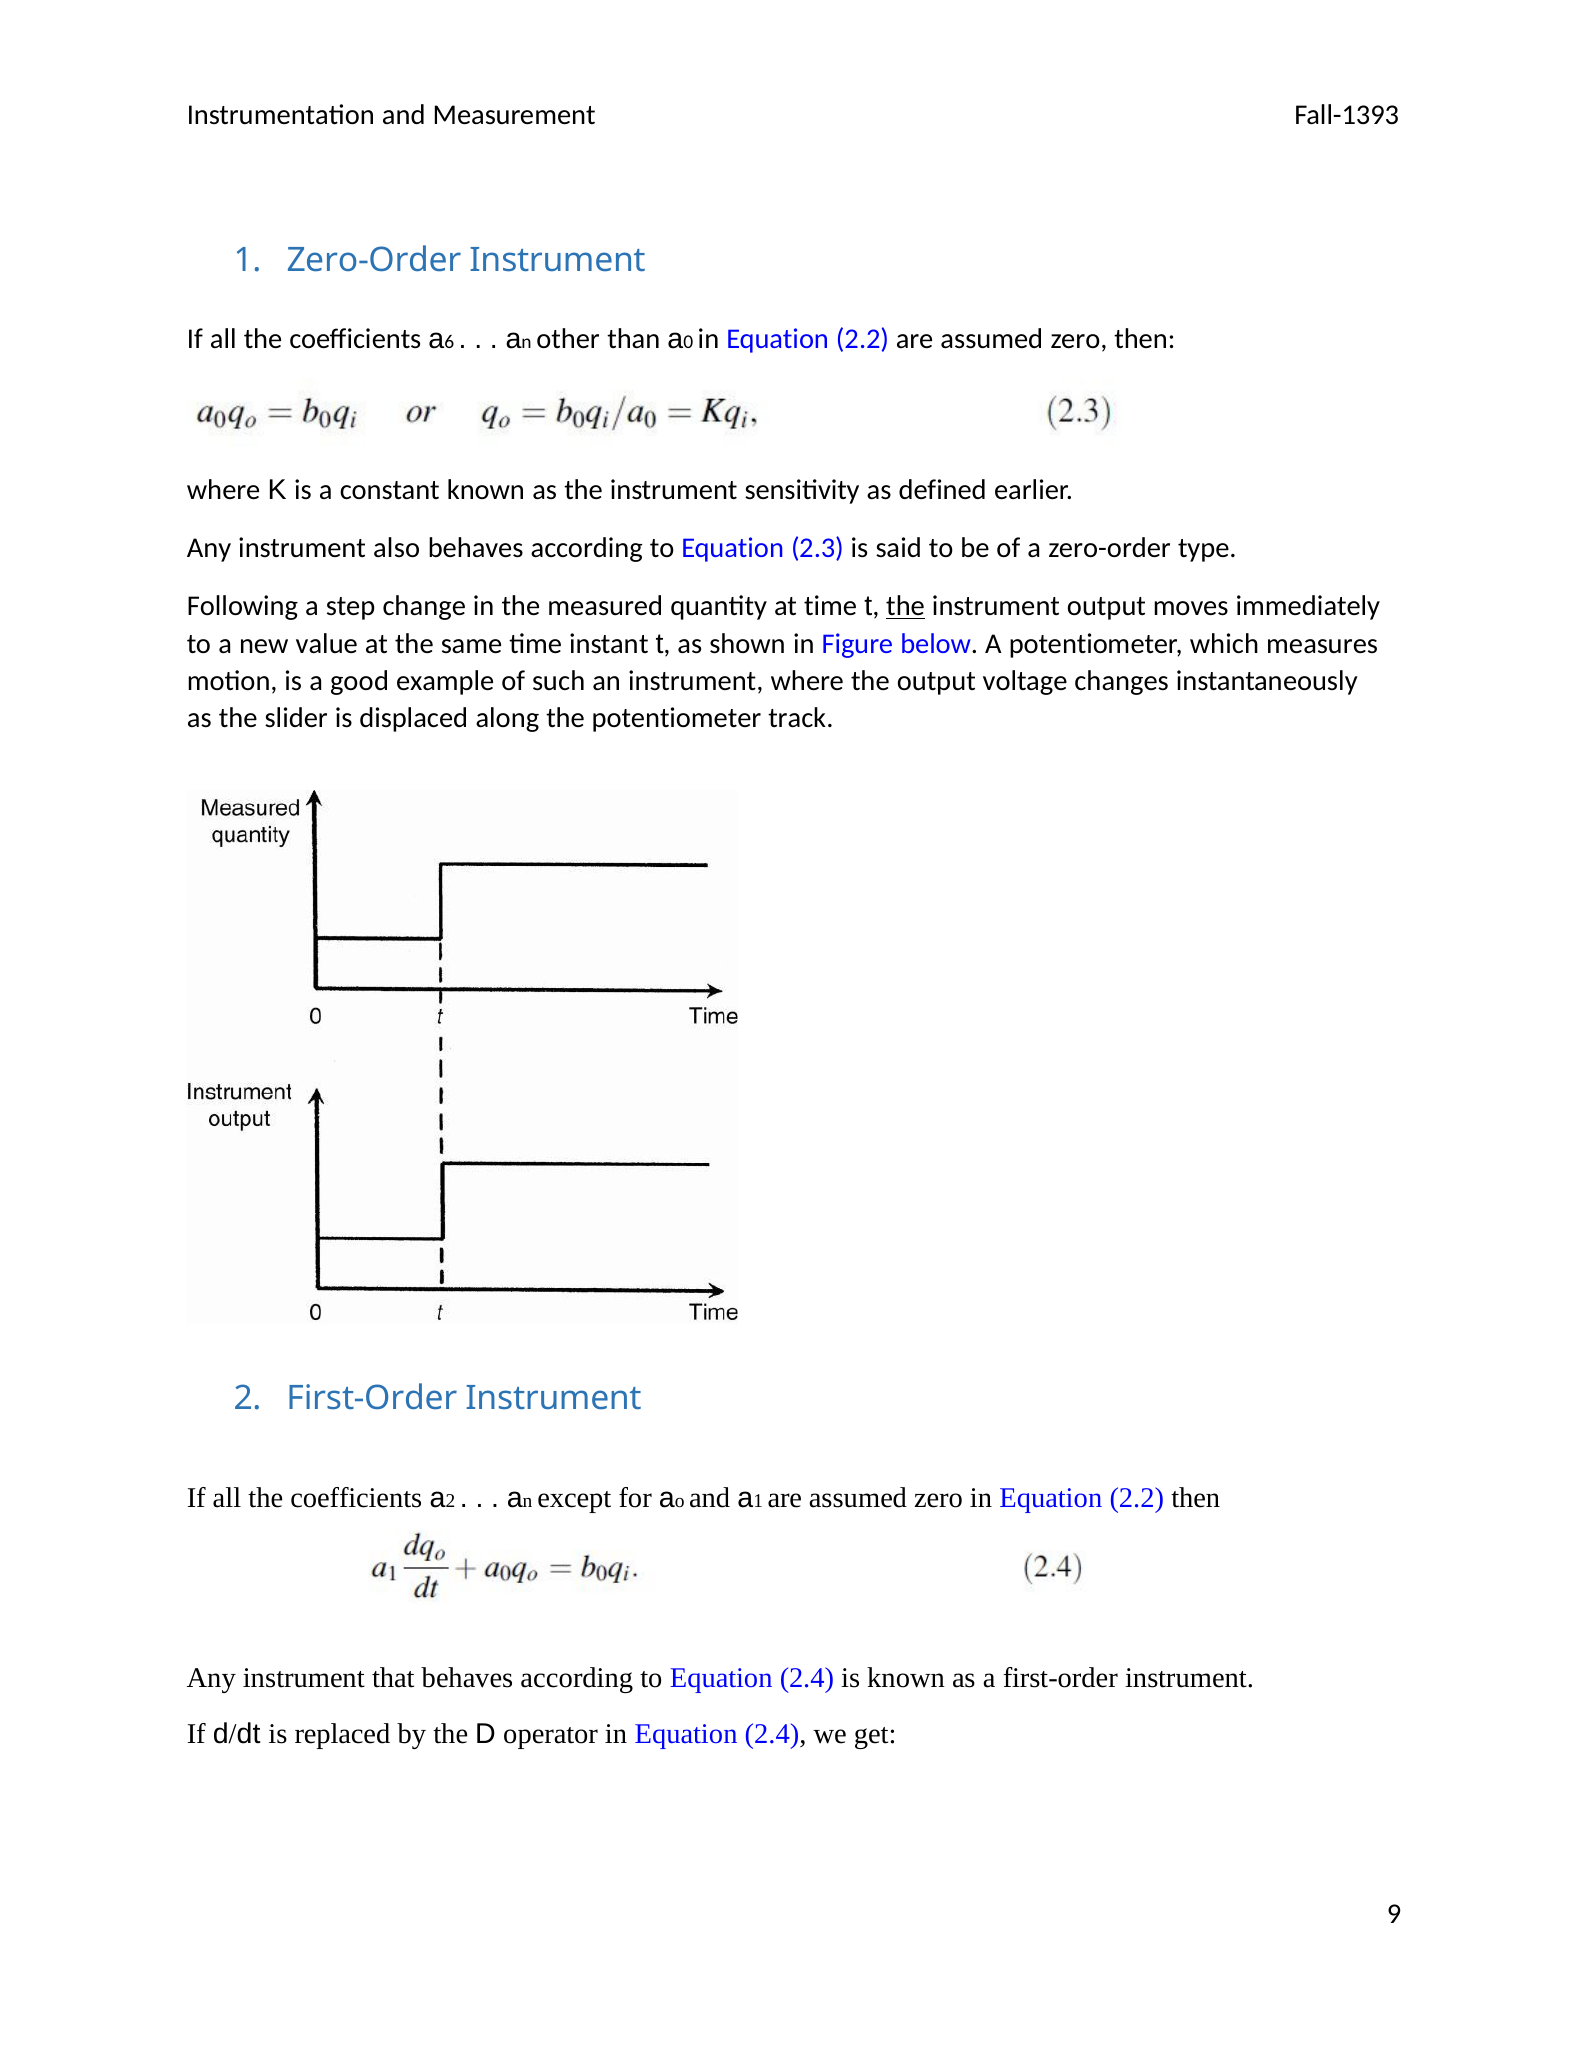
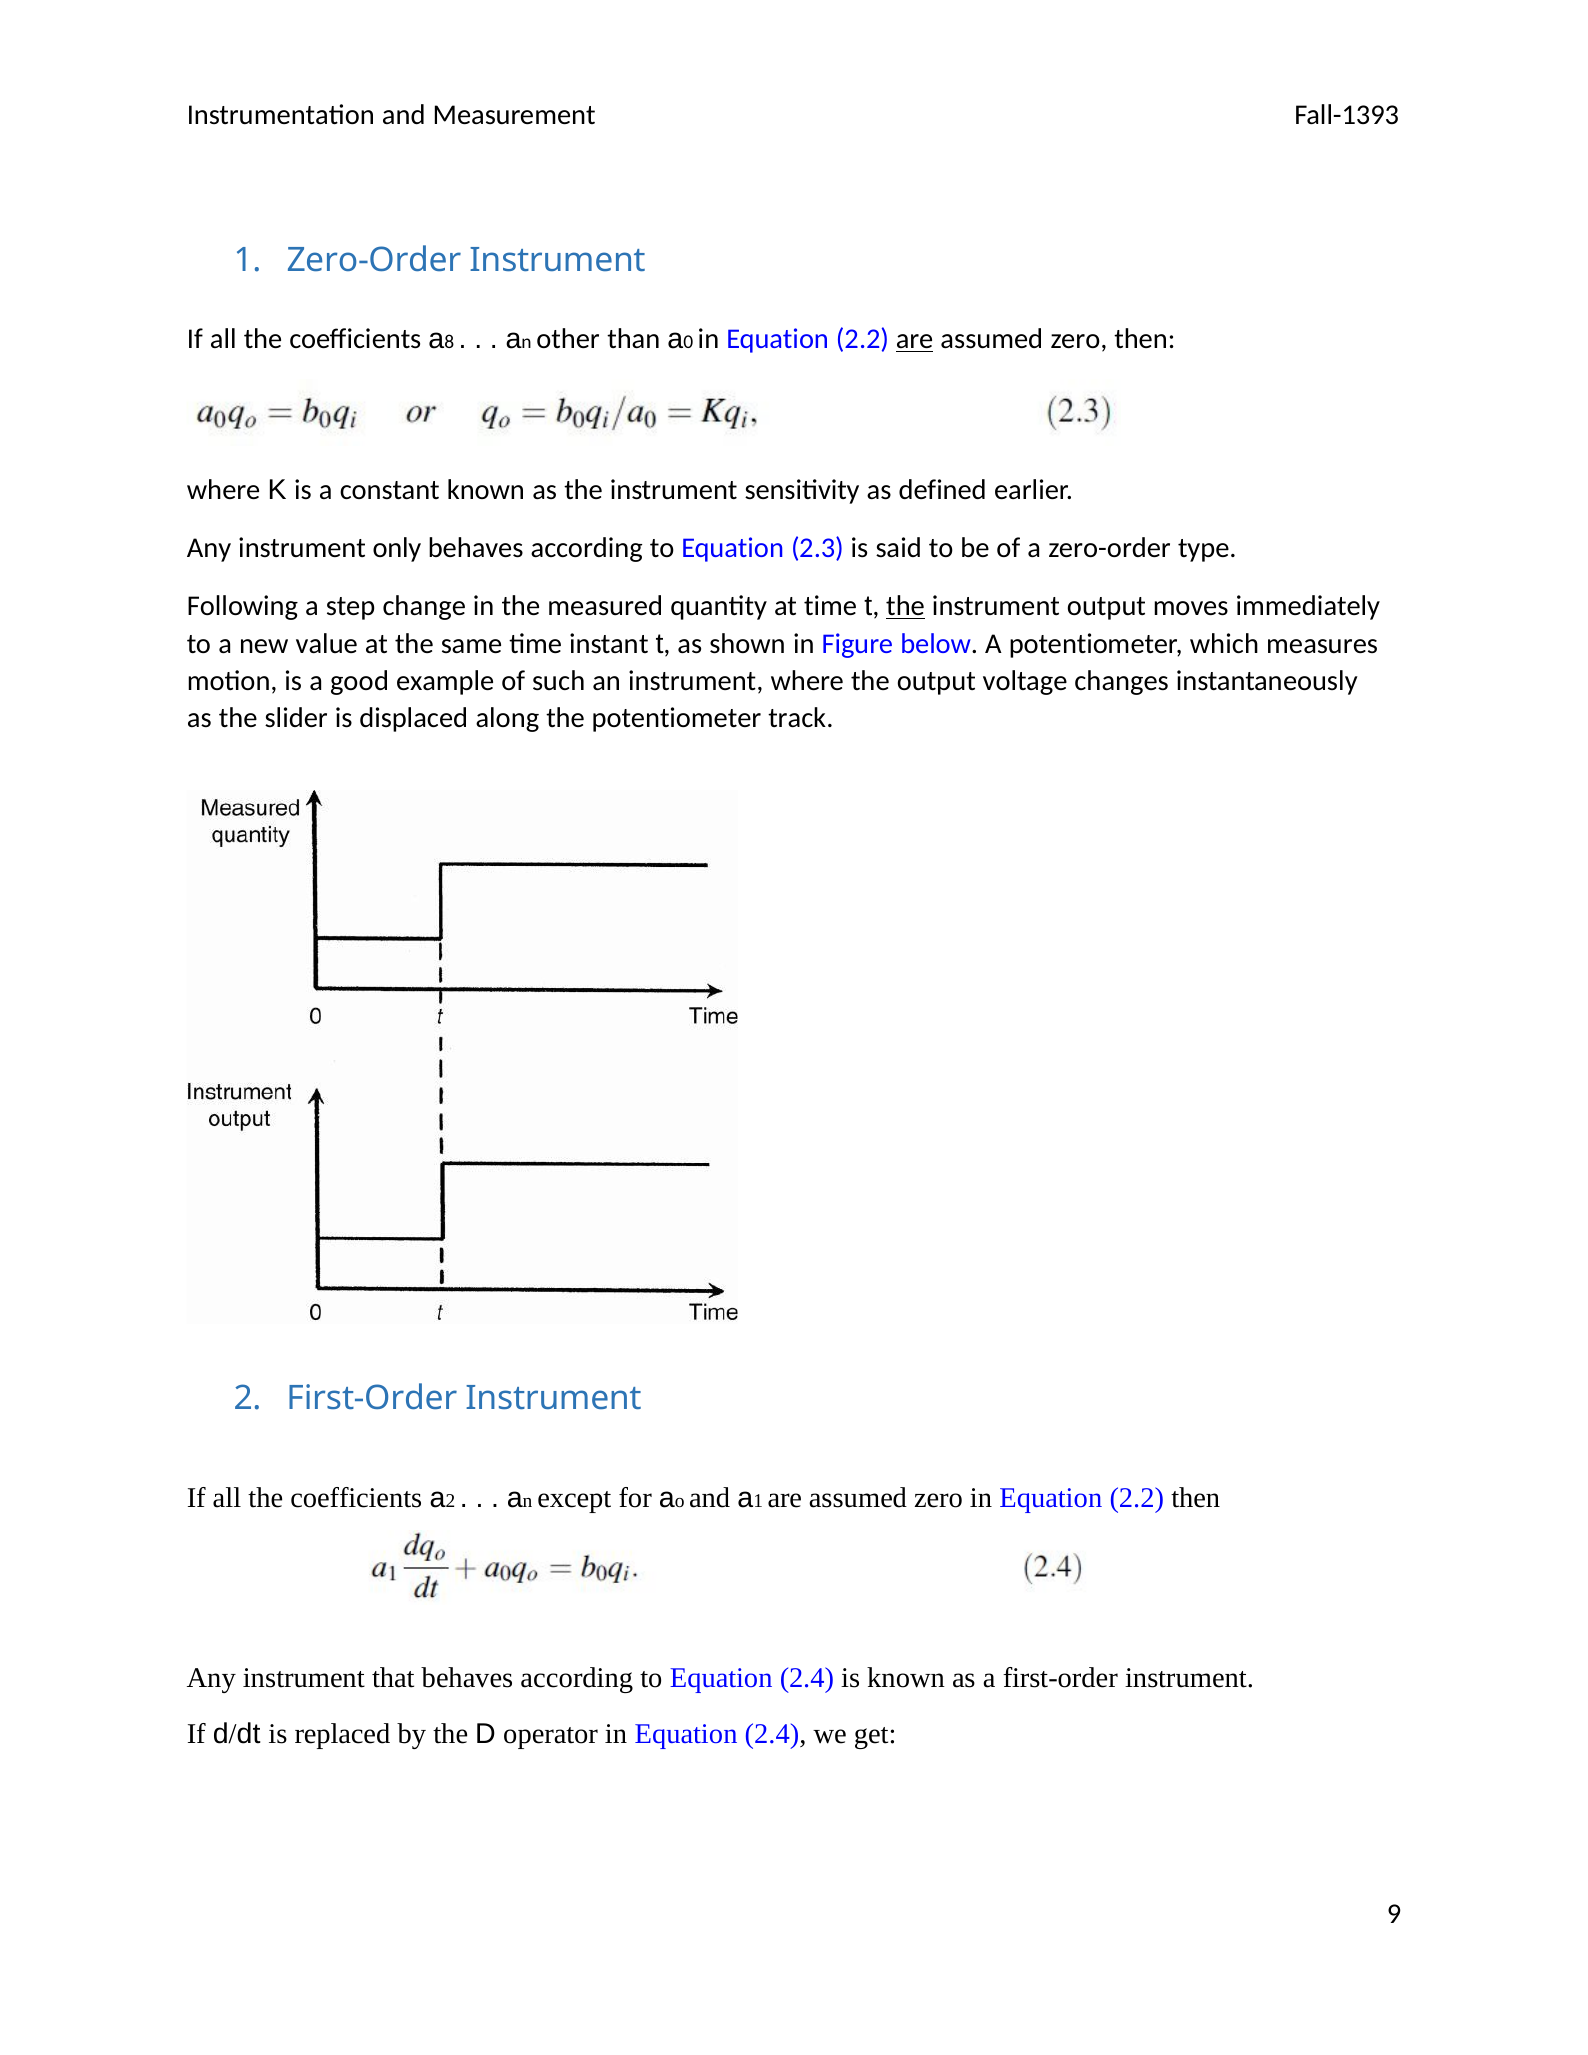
6: 6 -> 8 (449, 342)
are underline: none -> present (915, 339)
also: also -> only (397, 548)
